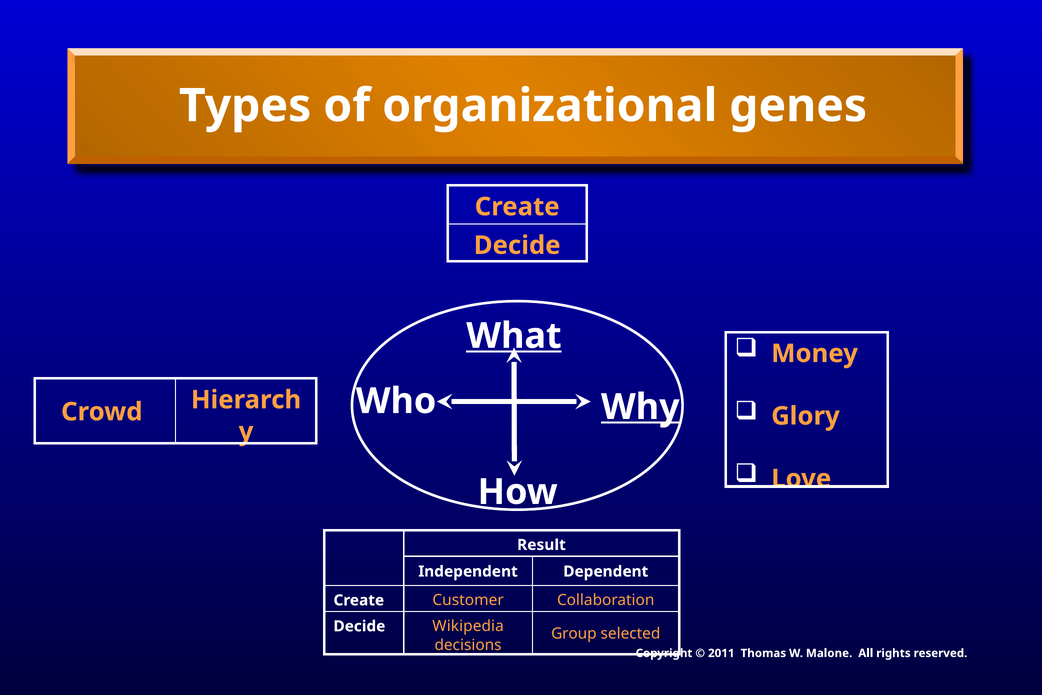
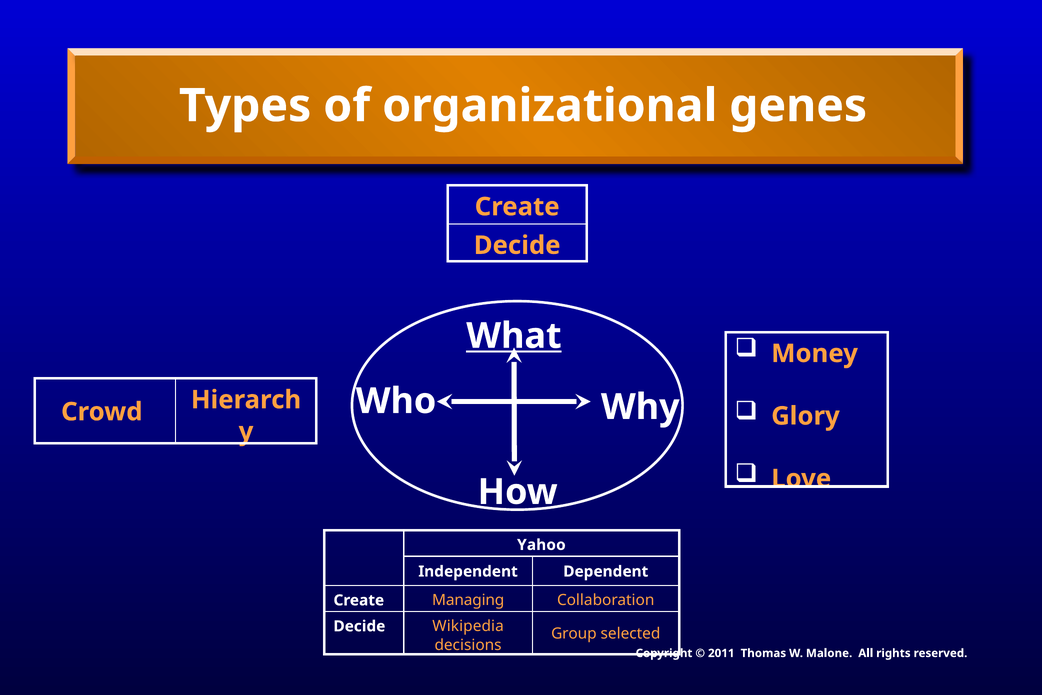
Why underline: present -> none (640, 407)
Result: Result -> Yahoo (541, 545)
Customer: Customer -> Managing (468, 600)
